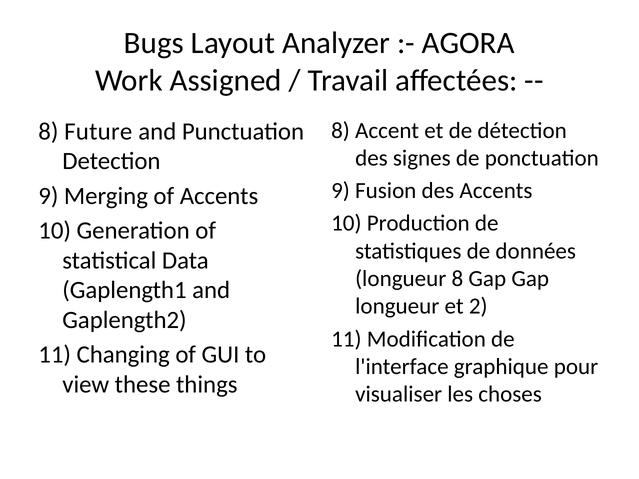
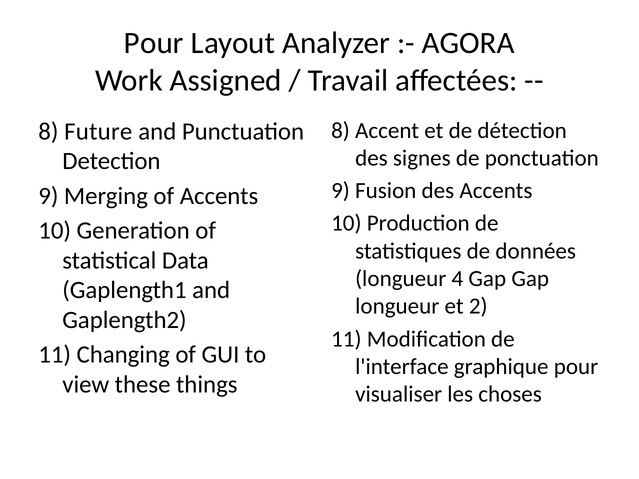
Bugs: Bugs -> Pour (154, 43)
longueur 8: 8 -> 4 (457, 279)
